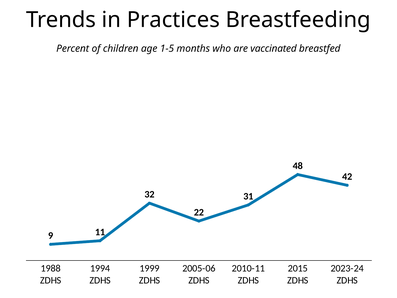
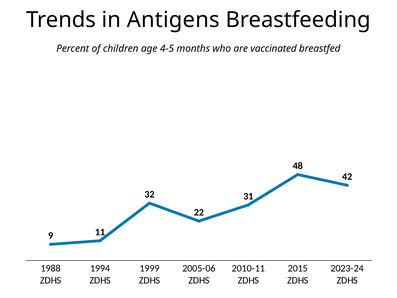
Practices: Practices -> Antigens (173, 20)
1-5: 1-5 -> 4-5 (167, 49)
